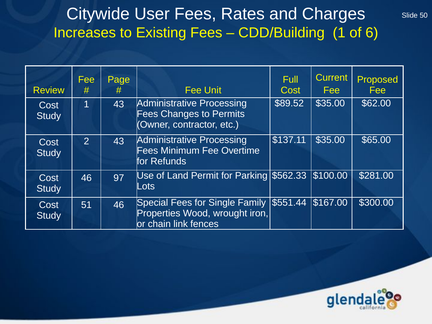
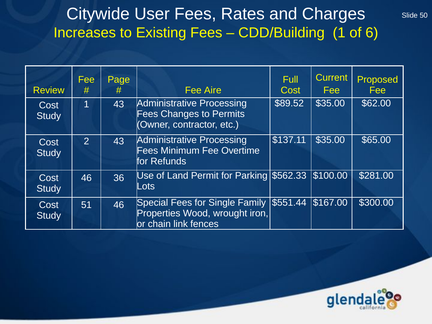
Unit: Unit -> Aire (213, 90)
97: 97 -> 36 (119, 178)
